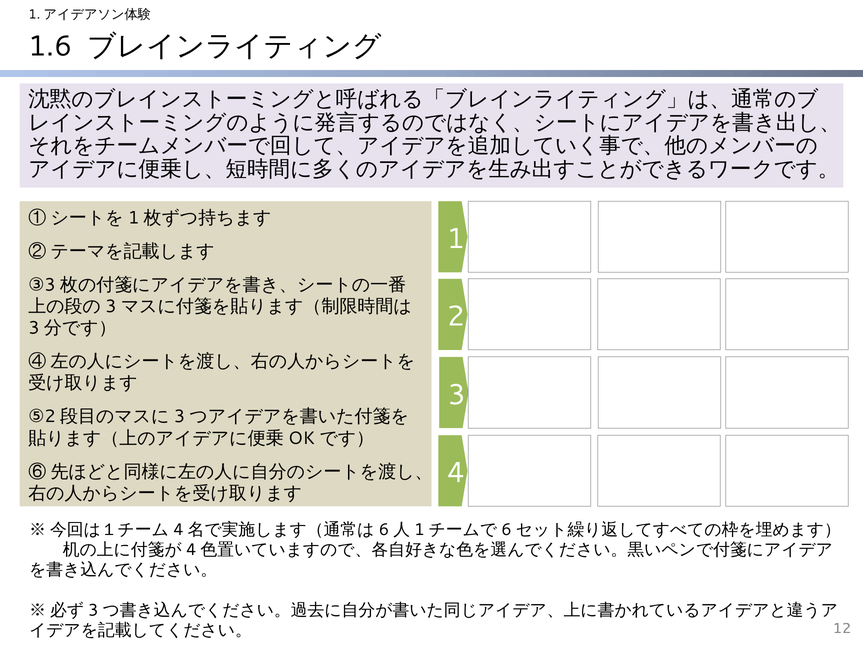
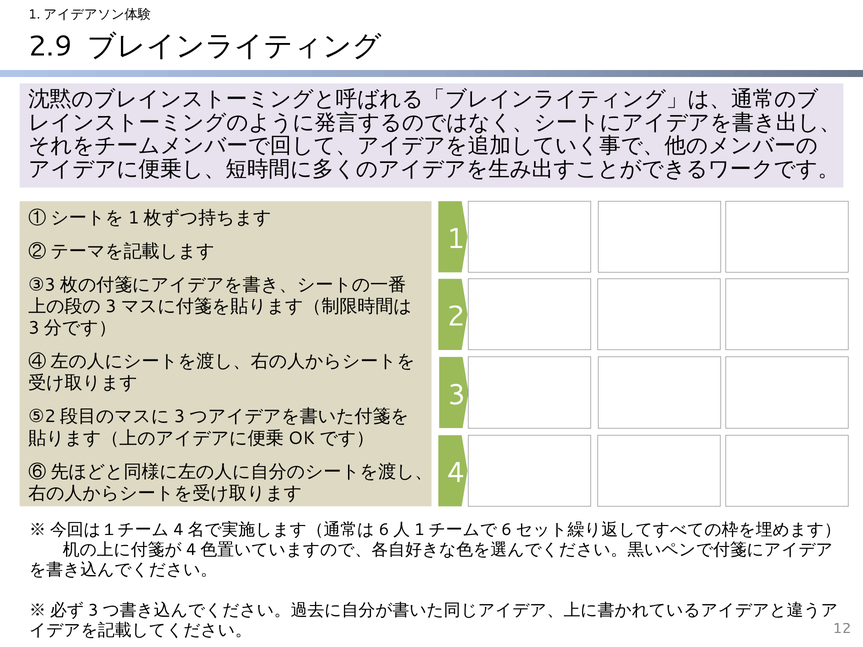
1.6: 1.6 -> 2.9 (50, 46)
